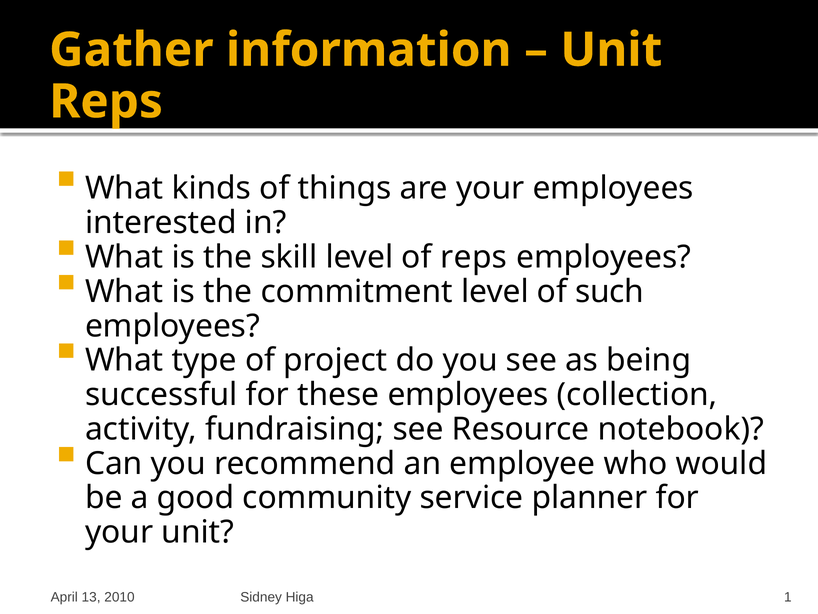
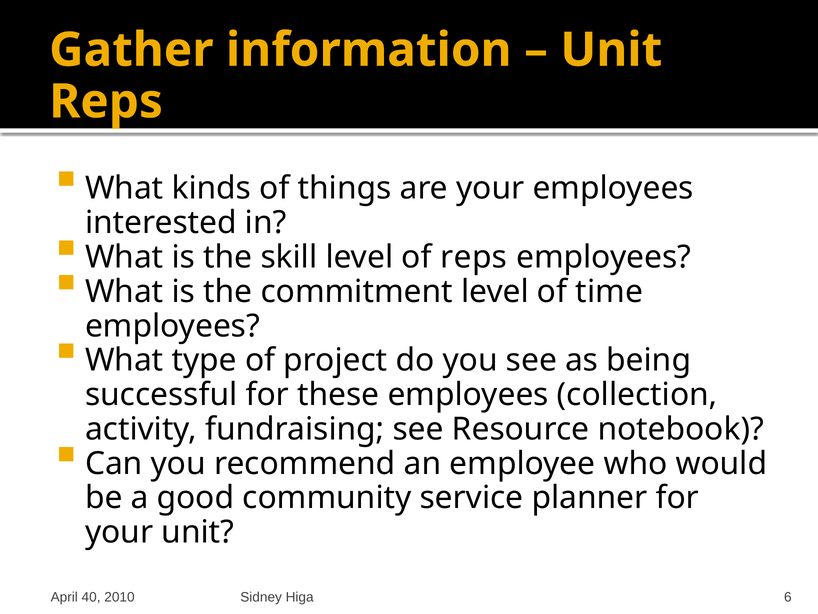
such: such -> time (609, 291)
13: 13 -> 40 (91, 597)
1: 1 -> 6 (788, 597)
